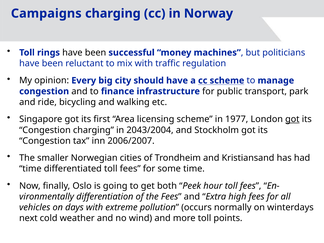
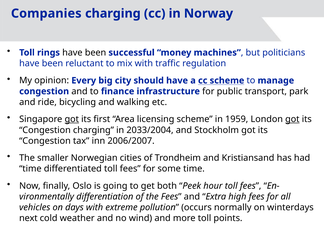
Campaigns: Campaigns -> Companies (46, 13)
got underline: none -> present (72, 119)
1977: 1977 -> 1959 (237, 119)
2043/2004: 2043/2004 -> 2033/2004 (150, 130)
